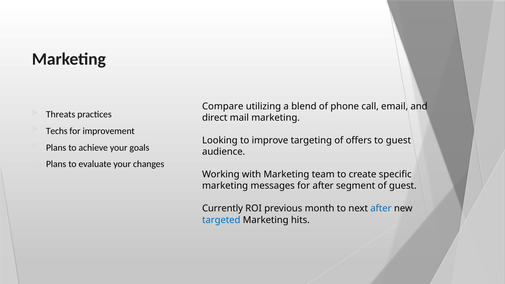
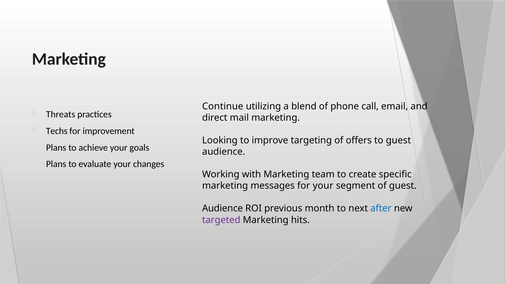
Compare: Compare -> Continue (223, 106)
for after: after -> your (323, 186)
Currently: Currently -> Audience (223, 209)
targeted colour: blue -> purple (221, 220)
